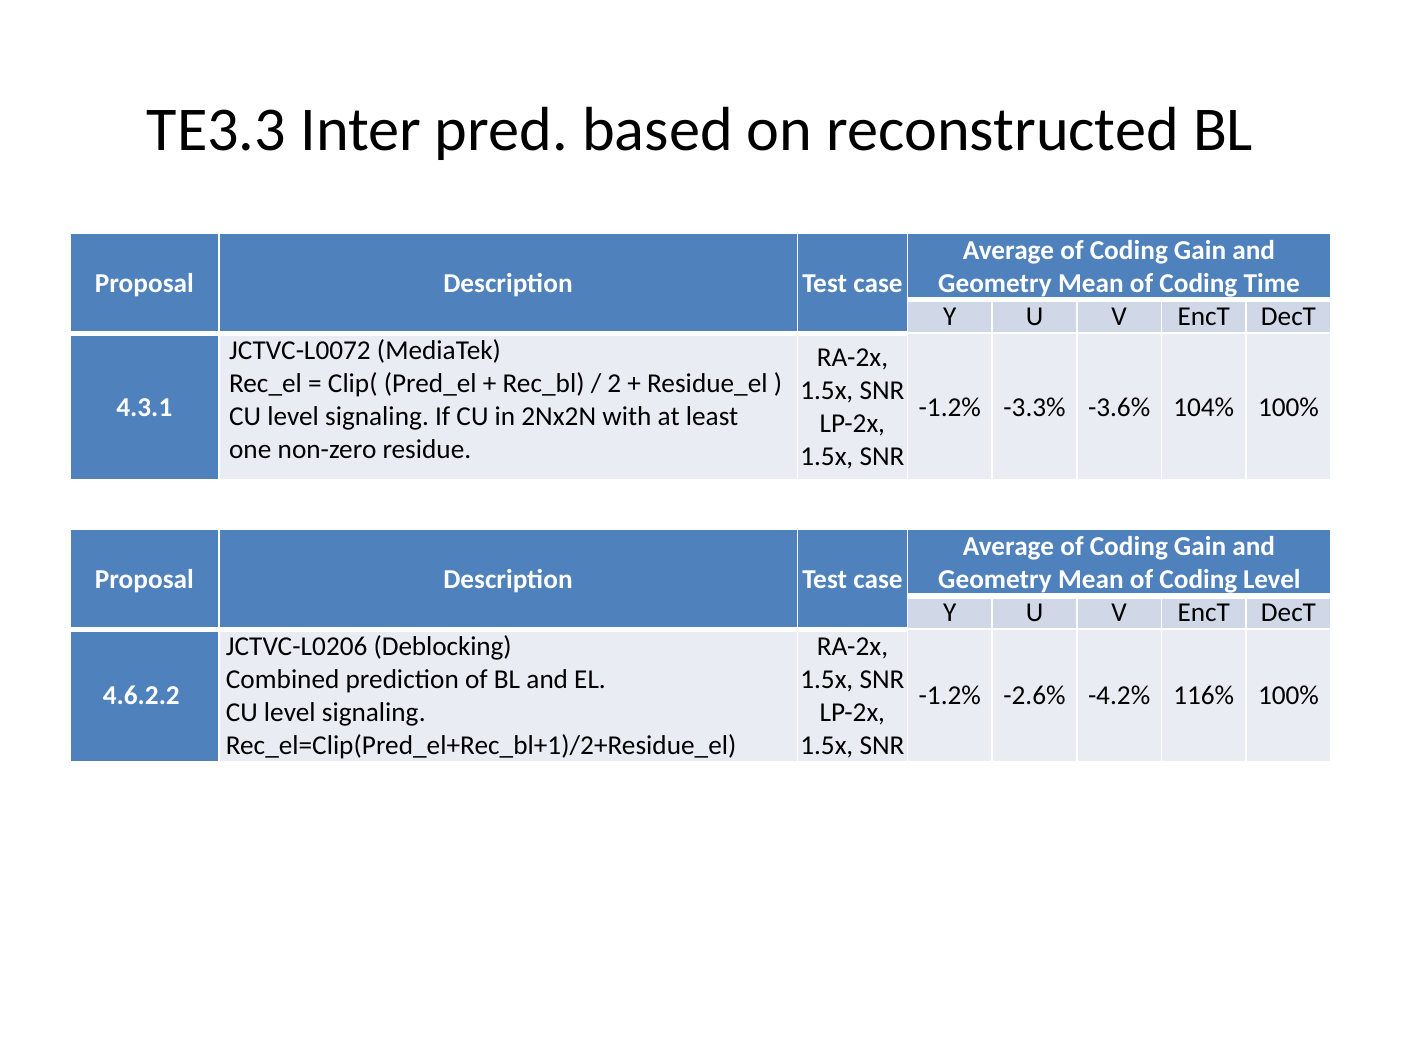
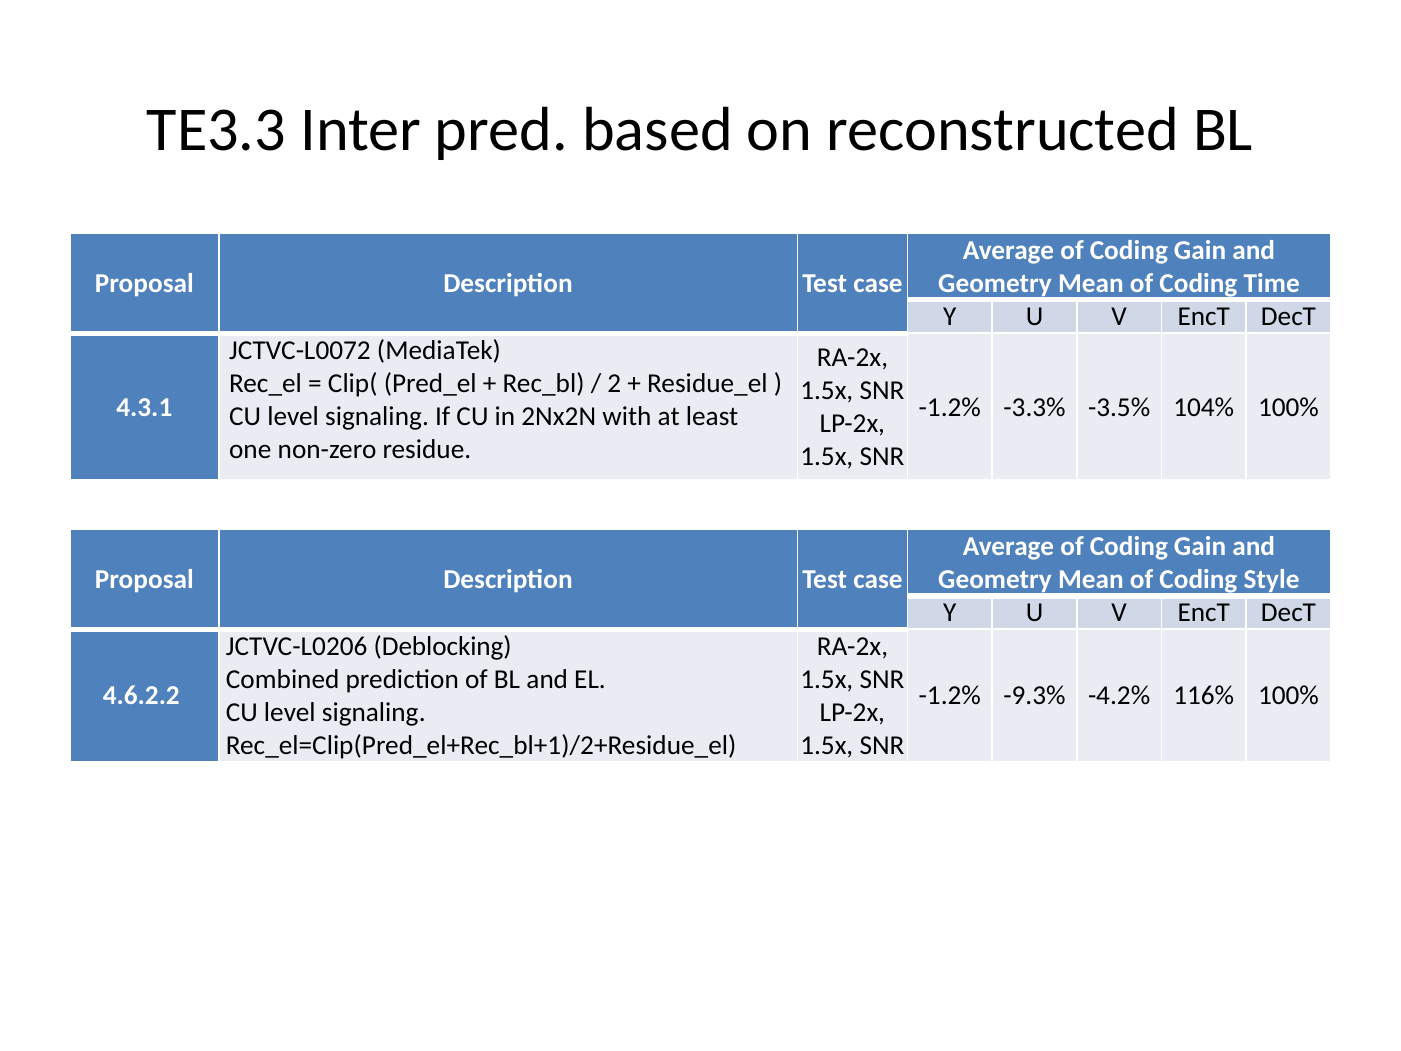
-3.6%: -3.6% -> -3.5% (1119, 407)
Coding Level: Level -> Style (1272, 580)
-2.6%: -2.6% -> -9.3% (1034, 696)
